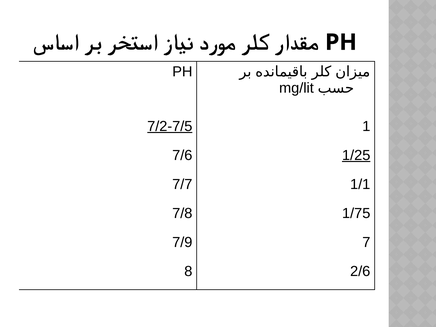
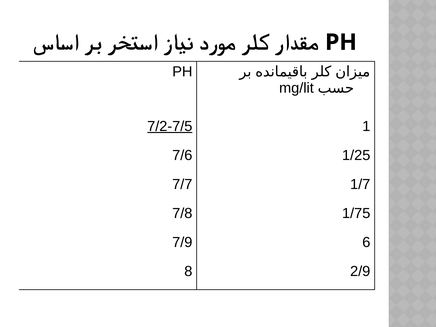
1/25 underline: present -> none (356, 155)
1/1: 1/1 -> 1/7 (360, 184)
7: 7 -> 6 (366, 242)
2/6: 2/6 -> 2/9 (360, 271)
